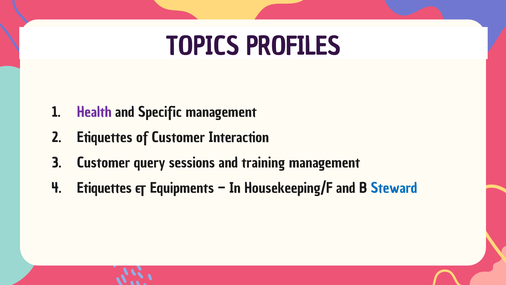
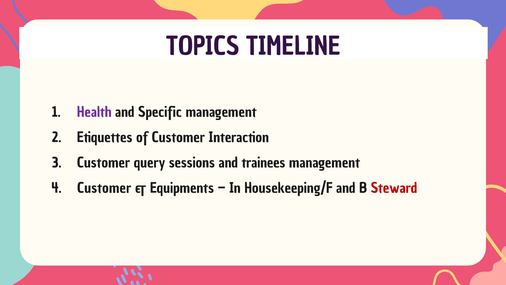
PROFILES: PROFILES -> TIMELINE (293, 46)
training: training -> trainees (263, 163)
Etiquettes: Etiquettes -> Customer (104, 188)
Steward colour: blue -> red (394, 188)
